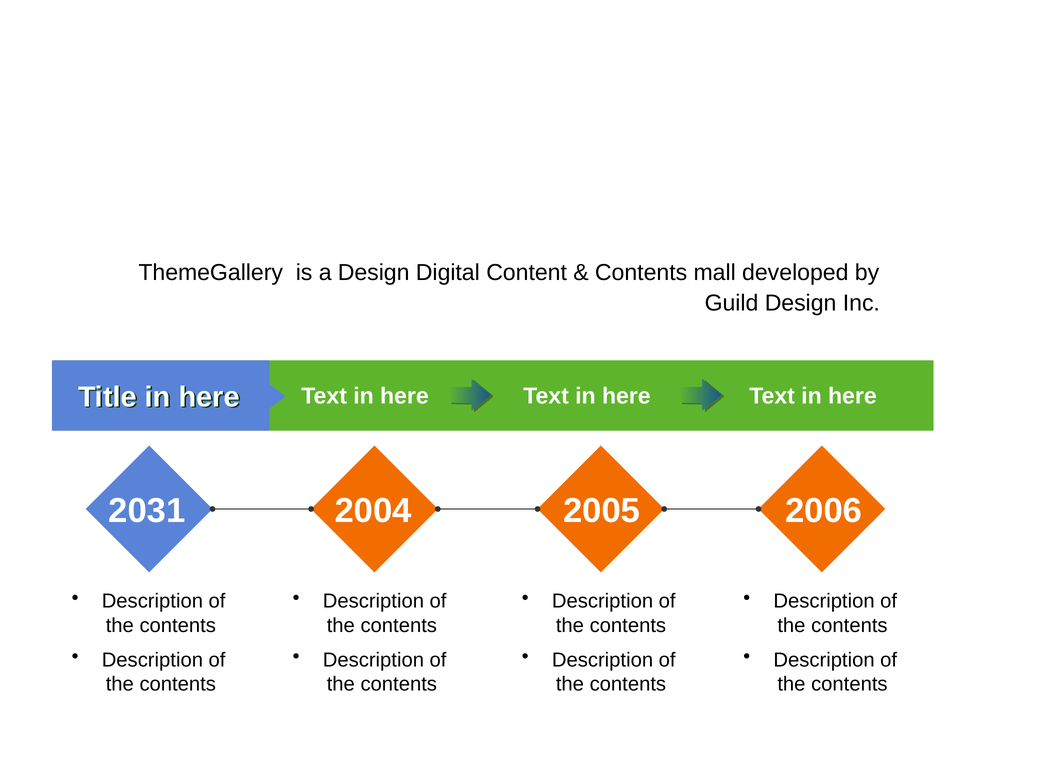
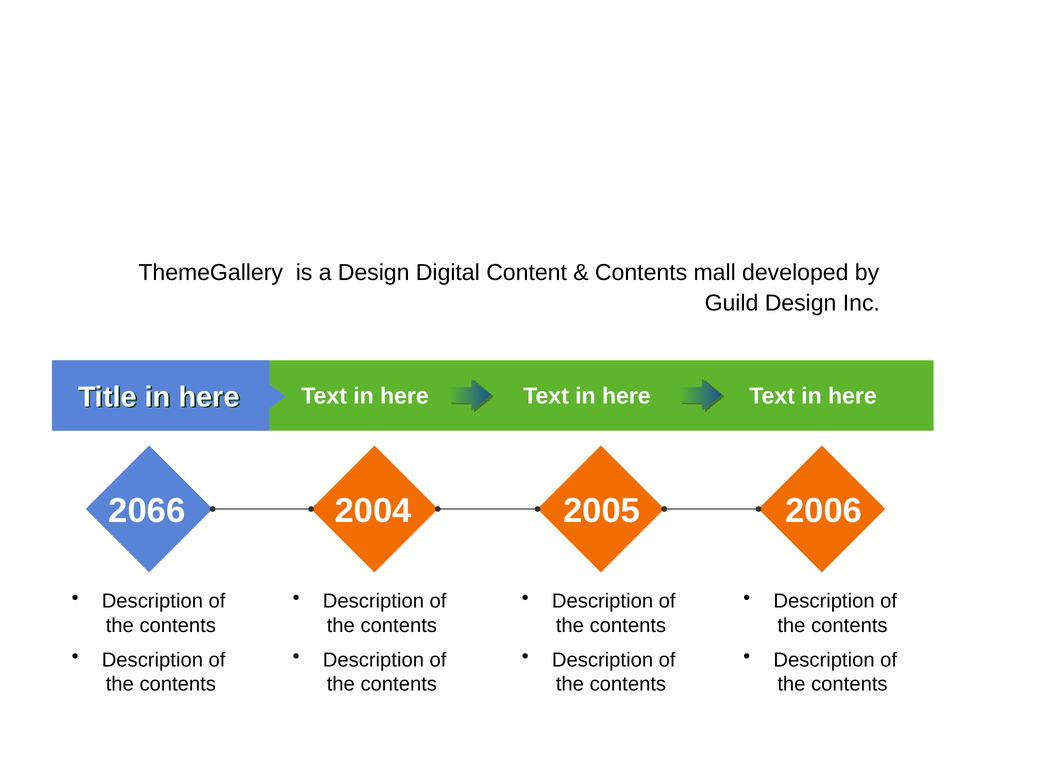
2031: 2031 -> 2066 (147, 511)
